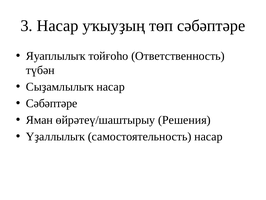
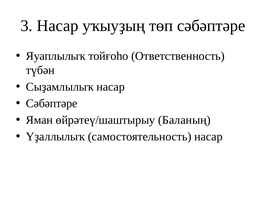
Решения: Решения -> Баланың (184, 120)
